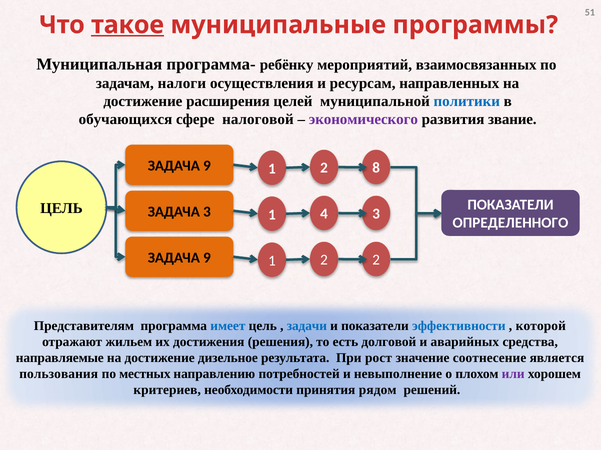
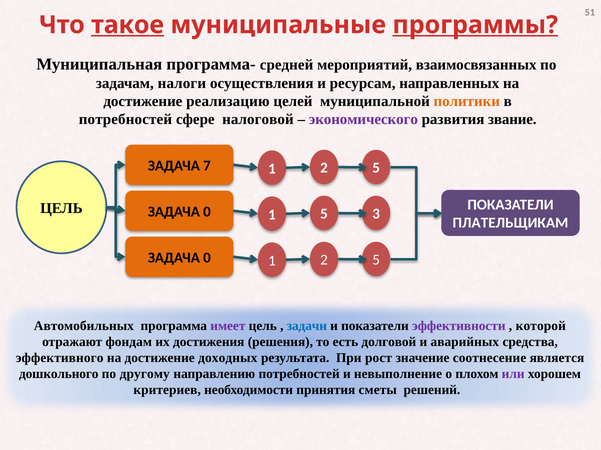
программы underline: none -> present (475, 25)
ребёнку: ребёнку -> средней (287, 65)
расширения: расширения -> реализацию (228, 101)
политики colour: blue -> orange (467, 101)
обучающихся: обучающихся -> потребностей (125, 119)
9: 9 -> 7 (207, 166)
8: 8 -> 5 (376, 168)
3: 3 -> 0 (207, 212)
1 4: 4 -> 5 (324, 214)
ОПРЕДЕЛЕННОГО: ОПРЕДЕЛЕННОГО -> ПЛАТЕЛЬЩИКАМ (510, 223)
9: 9 -> 0 (207, 258)
1 2 2: 2 -> 5 (376, 260)
Представителям: Представителям -> Автомобильных (84, 326)
имеет colour: blue -> purple (228, 326)
эффективности colour: blue -> purple (459, 326)
жильем: жильем -> фондам (129, 342)
направляемые: направляемые -> эффективного (60, 358)
дизельное: дизельное -> доходных (228, 358)
пользования: пользования -> дошкольного (59, 374)
местных: местных -> другому (145, 374)
рядом: рядом -> сметы (378, 390)
